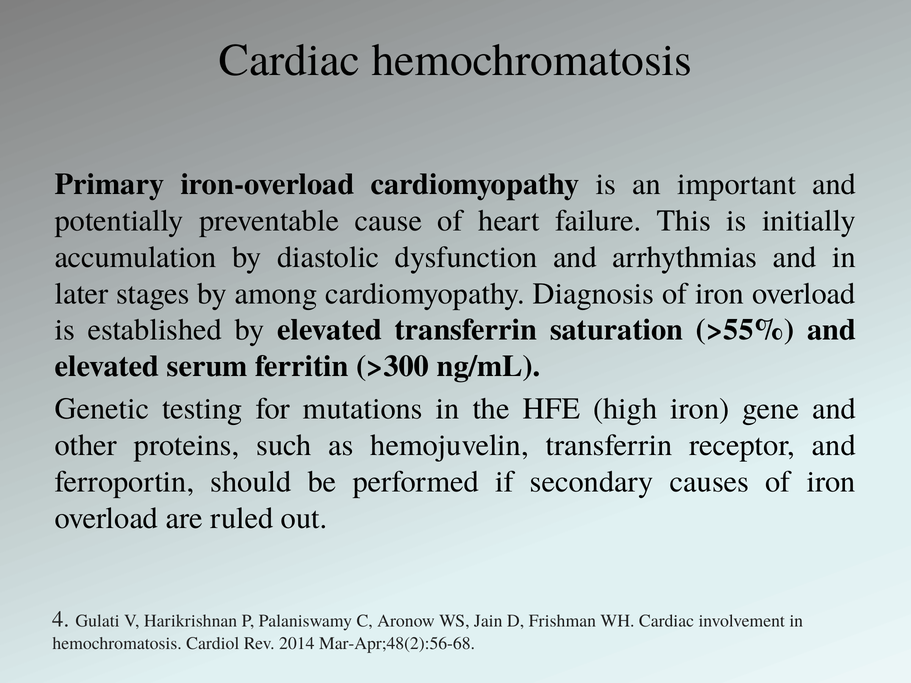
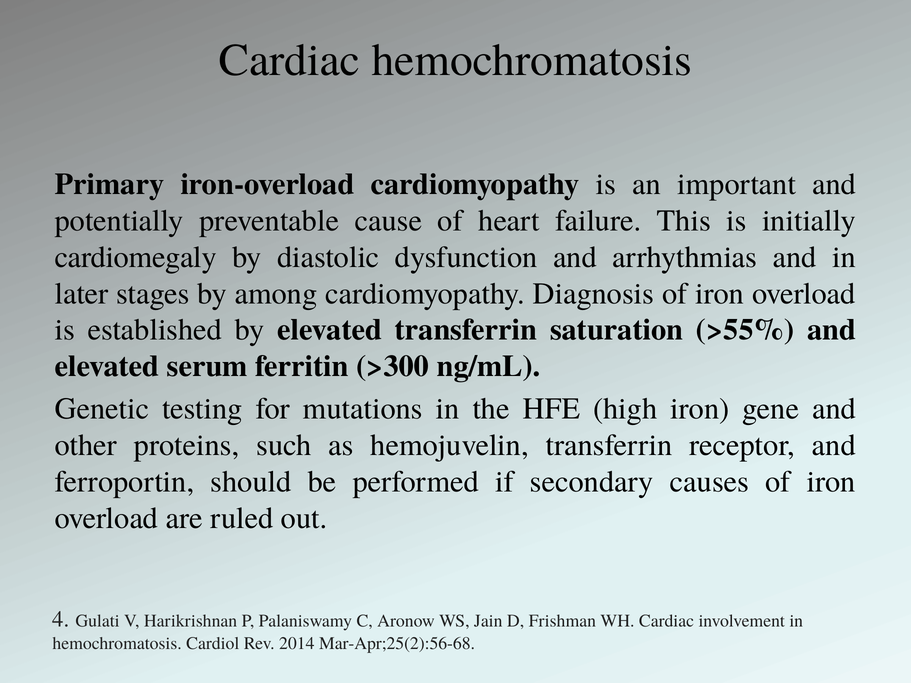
accumulation: accumulation -> cardiomegaly (136, 257)
Mar-Apr;48(2):56-68: Mar-Apr;48(2):56-68 -> Mar-Apr;25(2):56-68 (397, 643)
